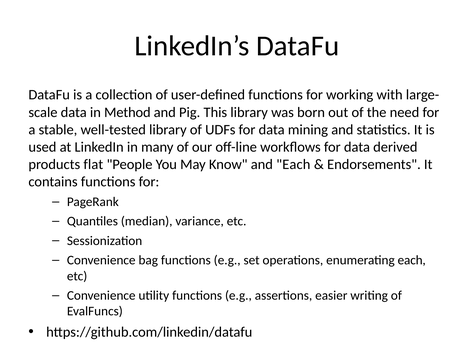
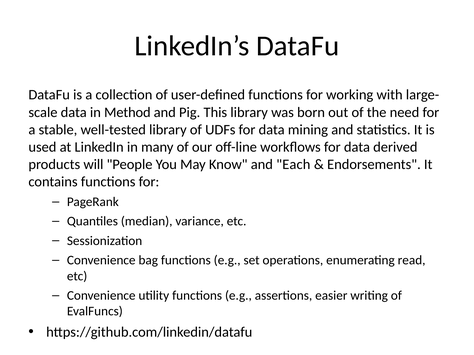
flat: flat -> will (93, 165)
enumerating each: each -> read (412, 261)
